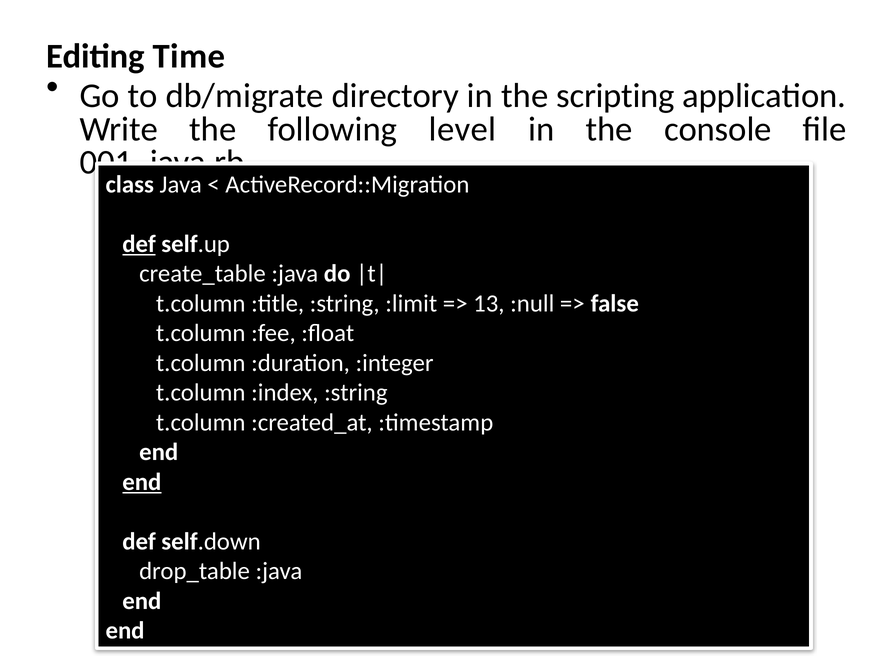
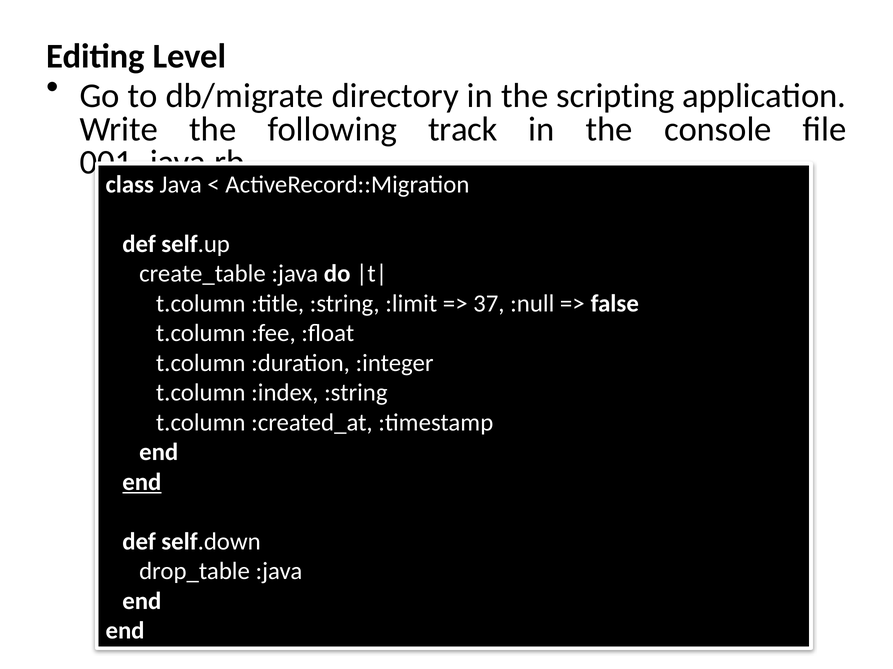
Time: Time -> Level (189, 56)
level: level -> track (463, 129)
def underline: present -> none (139, 244)
13: 13 -> 37 (489, 304)
